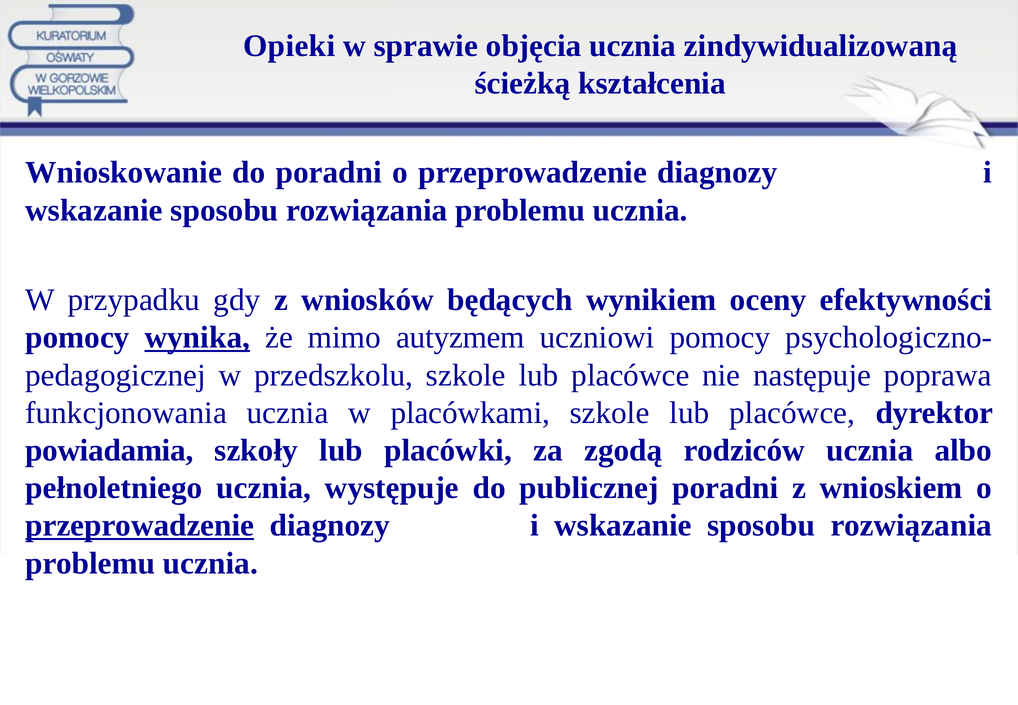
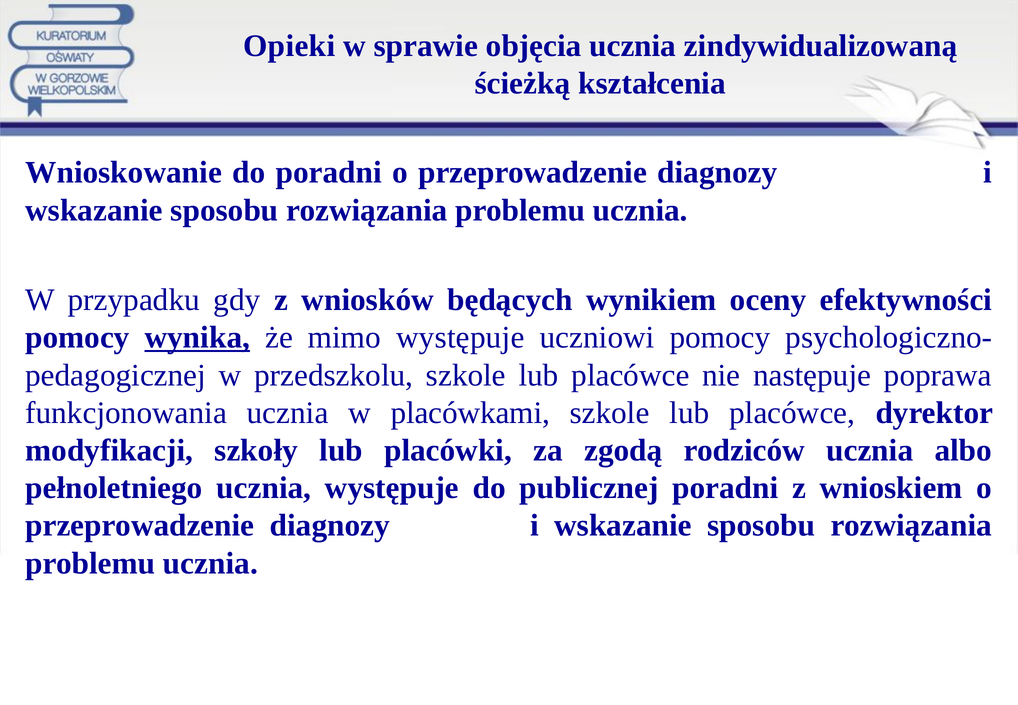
mimo autyzmem: autyzmem -> występuje (460, 338)
powiadamia: powiadamia -> modyfikacji (109, 450)
przeprowadzenie underline: present -> none (140, 525)
